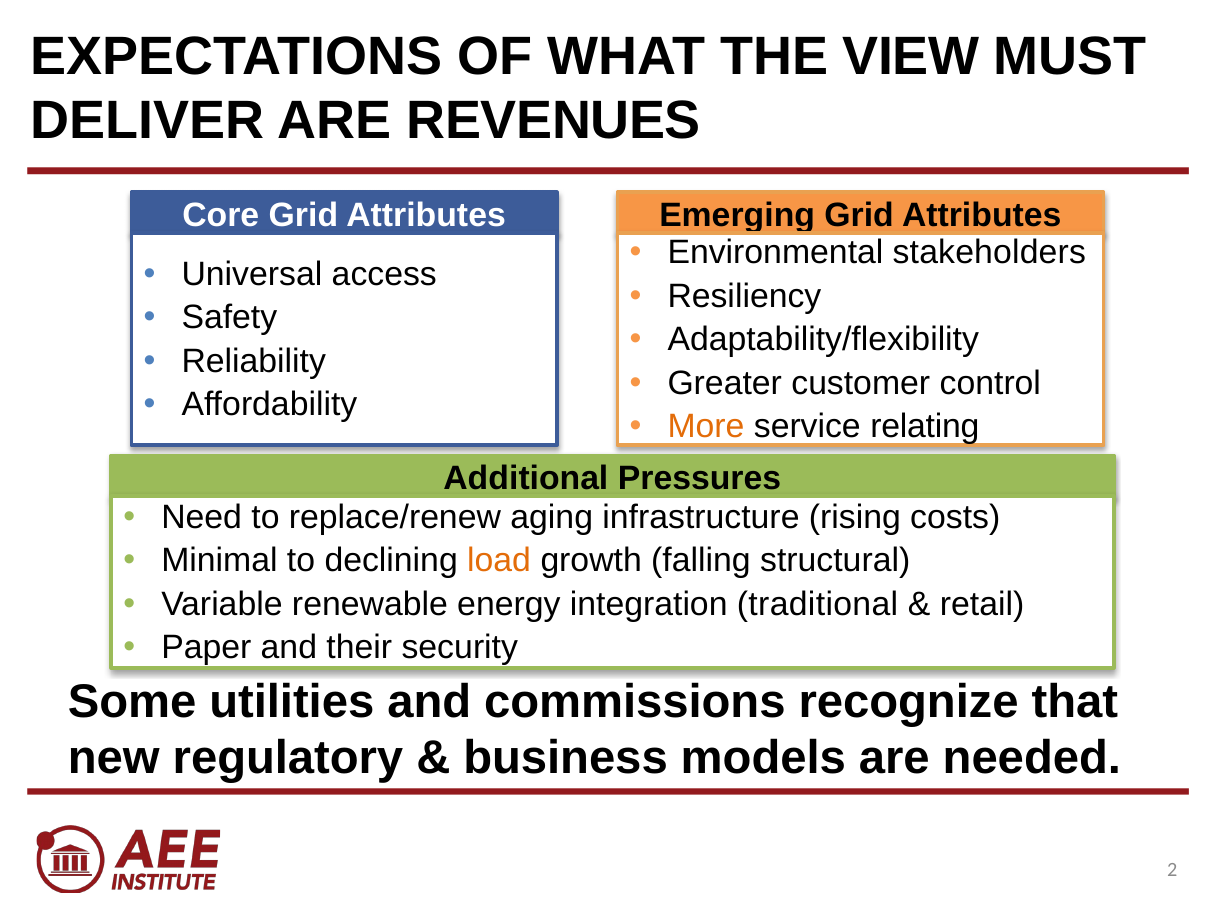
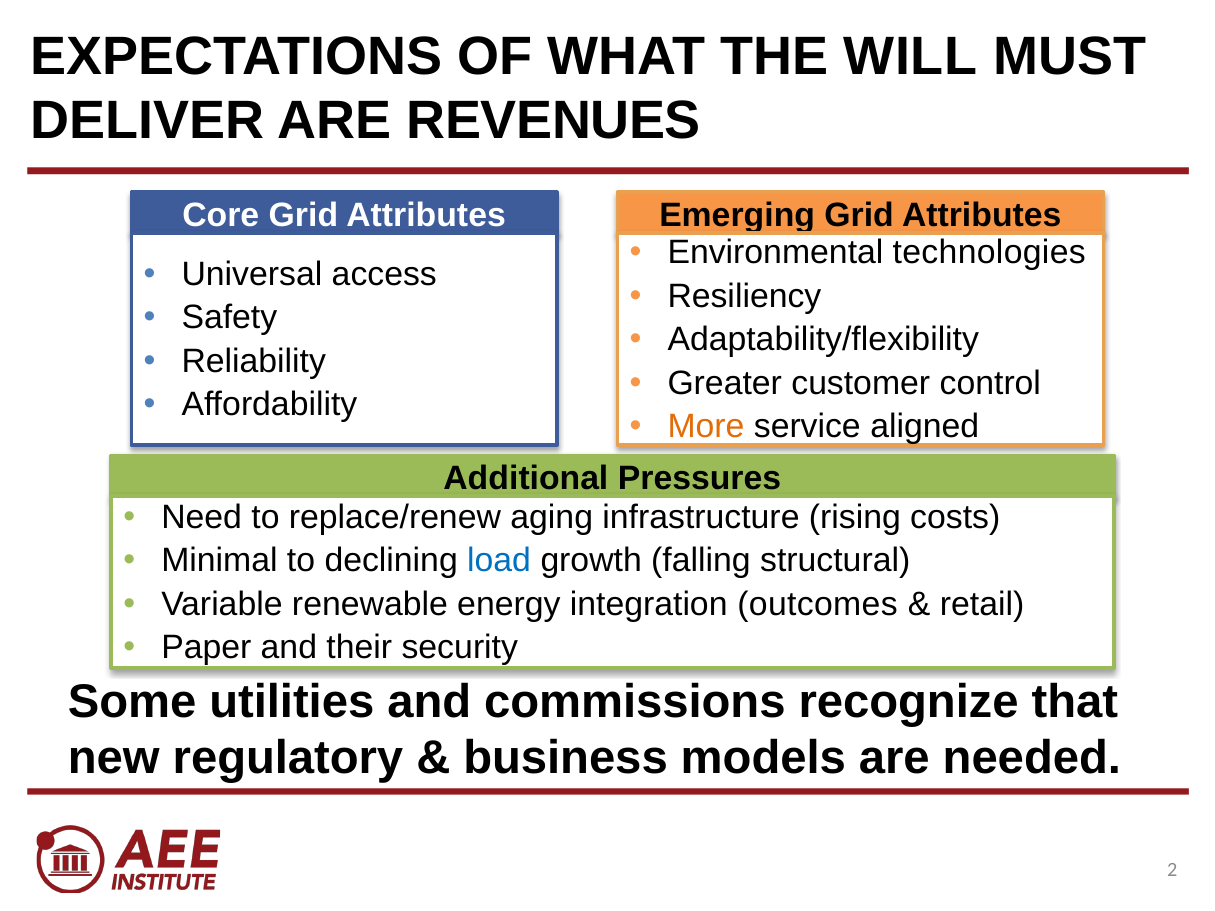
VIEW: VIEW -> WILL (911, 56)
stakeholders: stakeholders -> technologies (989, 252)
relating: relating -> aligned (925, 427)
load colour: orange -> blue (499, 561)
traditional: traditional -> outcomes (818, 604)
